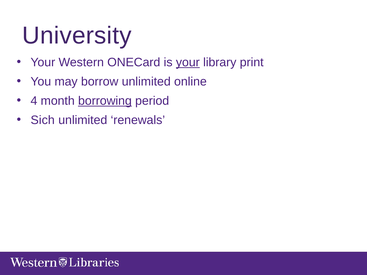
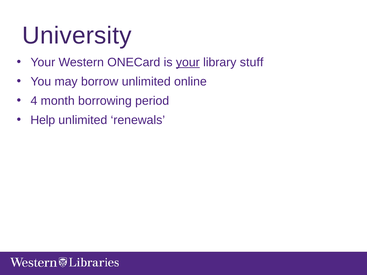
print: print -> stuff (252, 62)
borrowing underline: present -> none (105, 101)
Sich: Sich -> Help (43, 120)
